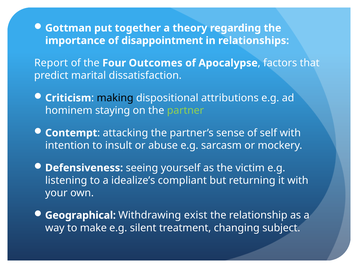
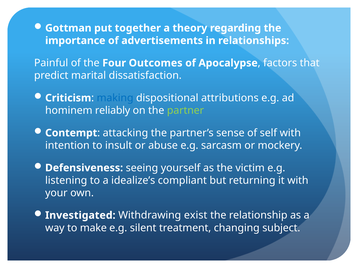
disappointment: disappointment -> advertisements (162, 41)
Report: Report -> Painful (51, 63)
making colour: black -> blue (115, 98)
staying: staying -> reliably (113, 111)
Geographical: Geographical -> Investigated (80, 216)
